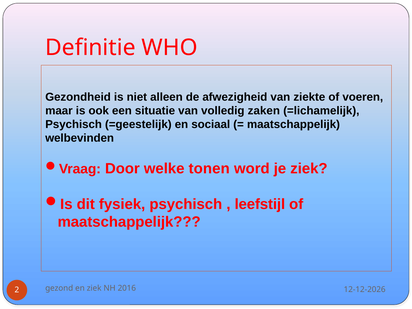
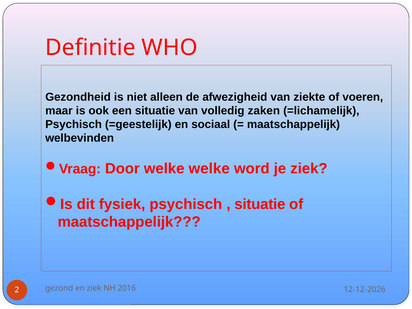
welke tonen: tonen -> welke (209, 168)
leefstijl: leefstijl -> situatie (260, 204)
